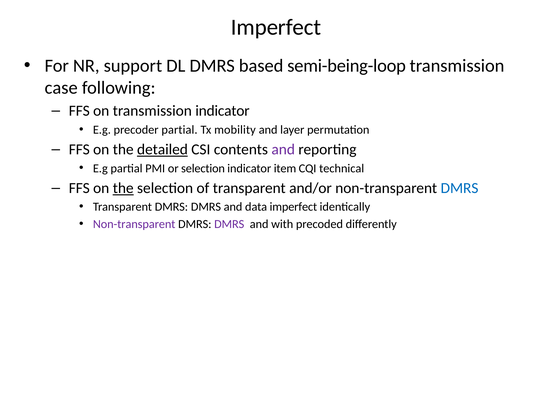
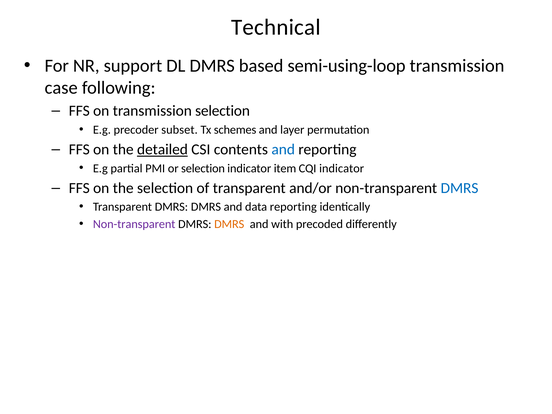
Imperfect: Imperfect -> Technical (276, 27)
semi-being-loop: semi-being-loop -> semi-using-loop (347, 66)
transmission indicator: indicator -> selection (222, 111)
precoder partial: partial -> subset (180, 130)
mobility: mobility -> schemes (235, 130)
and colour: purple -> blue (283, 150)
CQI technical: technical -> indicator (342, 168)
the underline: present -> none (123, 188)
data imperfect: imperfect -> reporting (293, 207)
DMRS colour: purple -> orange (229, 224)
